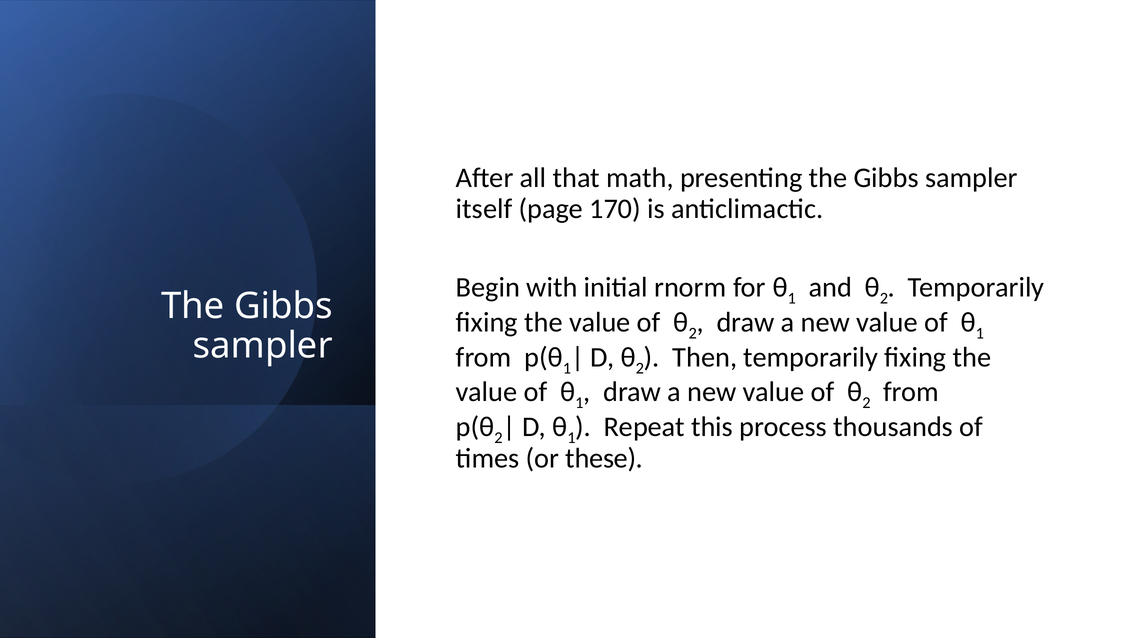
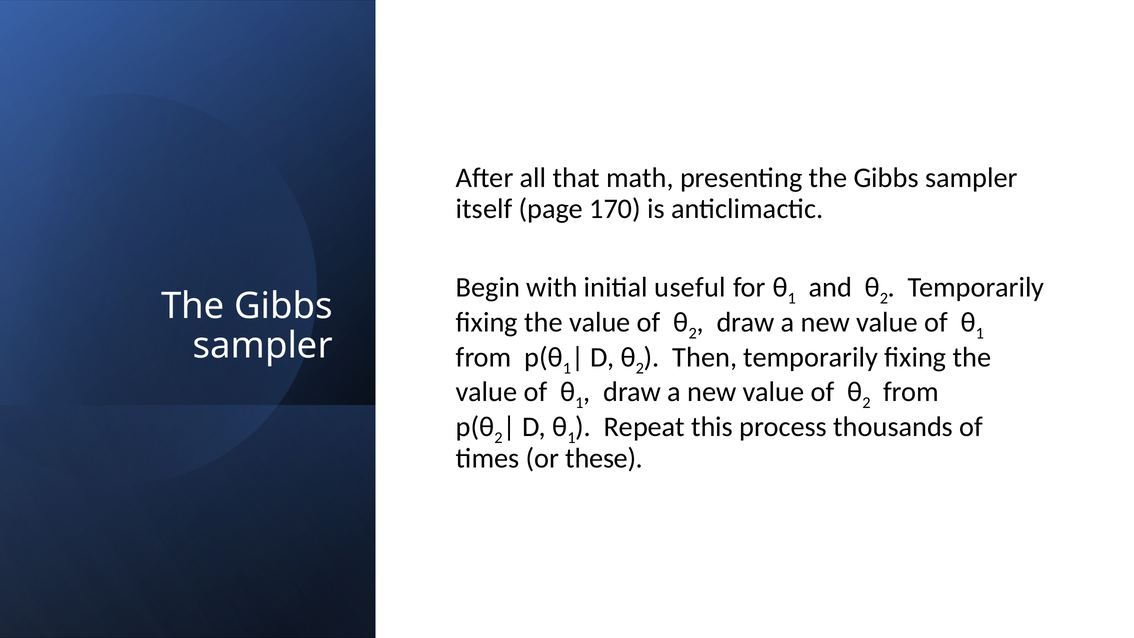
rnorm: rnorm -> useful (690, 287)
